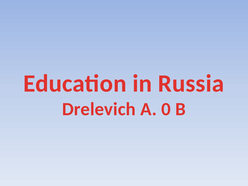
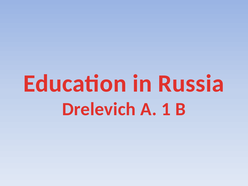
0: 0 -> 1 (166, 109)
